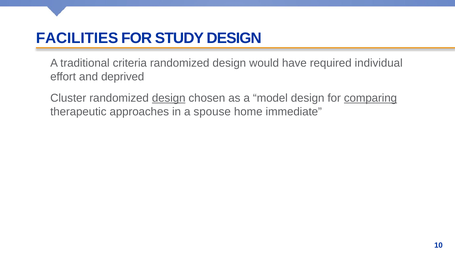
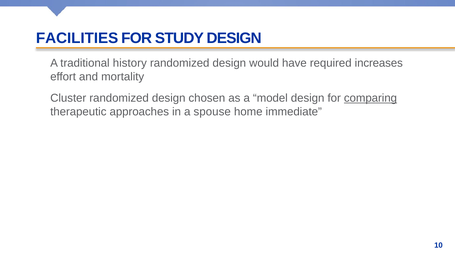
criteria: criteria -> history (130, 63)
individual: individual -> increases (379, 63)
deprived: deprived -> mortality (123, 77)
design underline: present -> none (169, 98)
